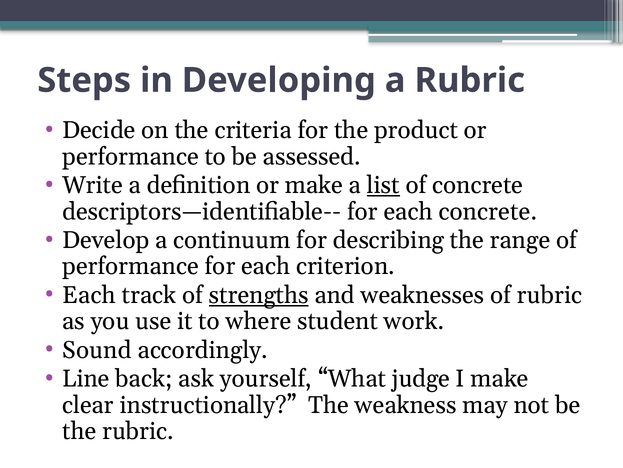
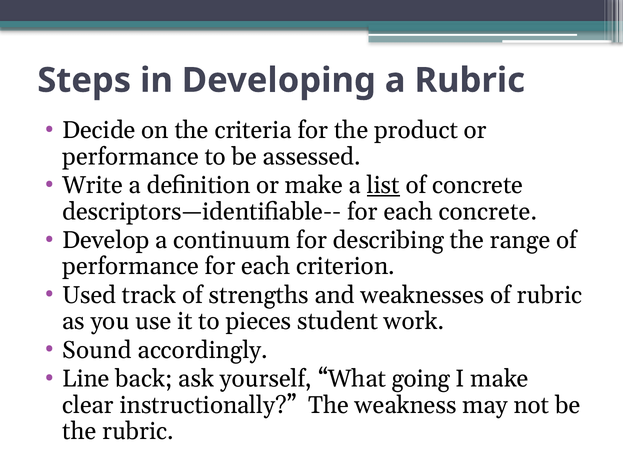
Each: Each -> Used (89, 295)
strengths underline: present -> none (259, 295)
where: where -> pieces (259, 321)
judge: judge -> going (421, 378)
